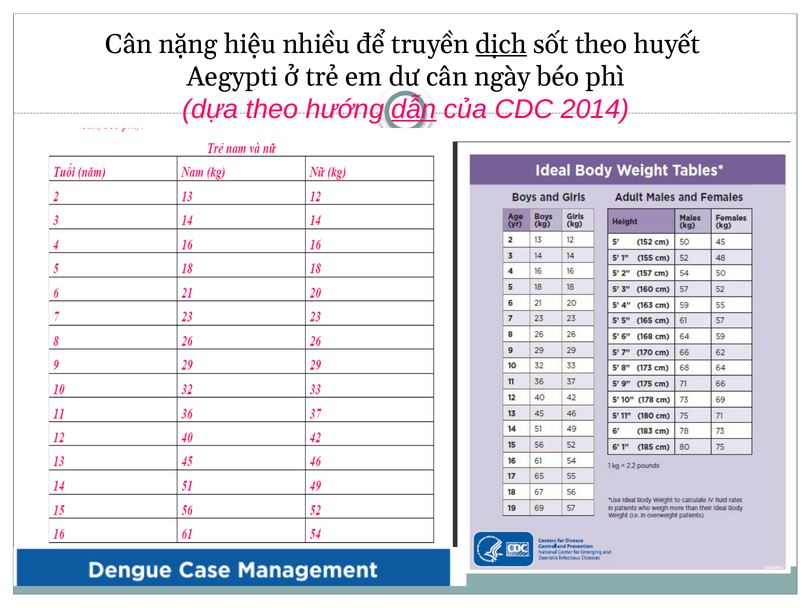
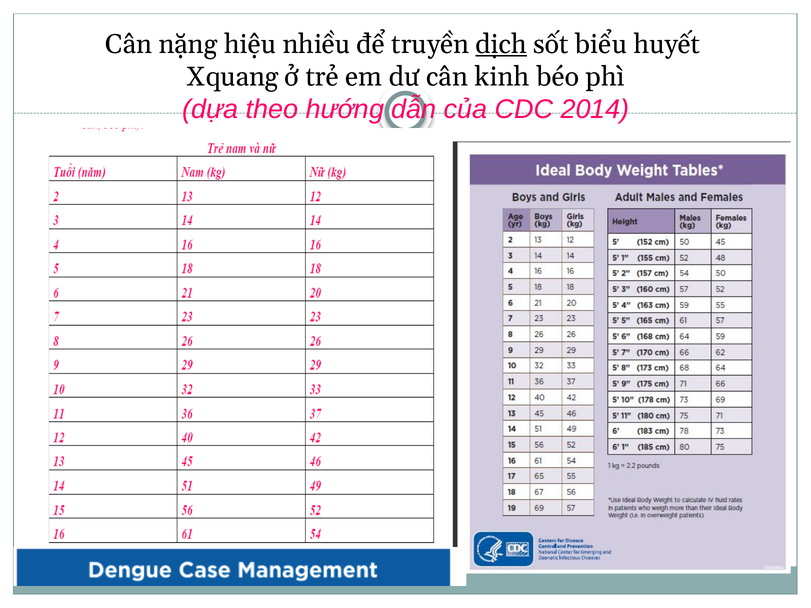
sốt theo: theo -> biểu (601, 44)
Aegypti: Aegypti -> Xquang (233, 77)
ngày: ngày -> kinh (502, 77)
dẫn underline: present -> none (414, 109)
